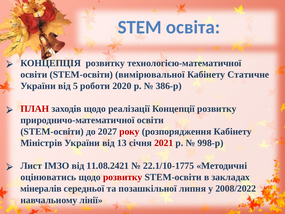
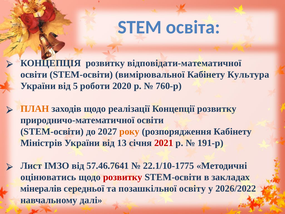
технологією-математичної: технологією-математичної -> відповідати-математичної (184, 63)
Статичне: Статичне -> Культура (248, 74)
386-р: 386-р -> 760-р (169, 86)
ПЛАН colour: red -> orange (35, 109)
року colour: red -> orange (129, 131)
998-р: 998-р -> 191-р (210, 143)
11.08.2421: 11.08.2421 -> 57.46.7641 (108, 166)
липня: липня -> освіту (192, 188)
2008/2022: 2008/2022 -> 2026/2022 (236, 188)
лінії: лінії -> далі (91, 200)
